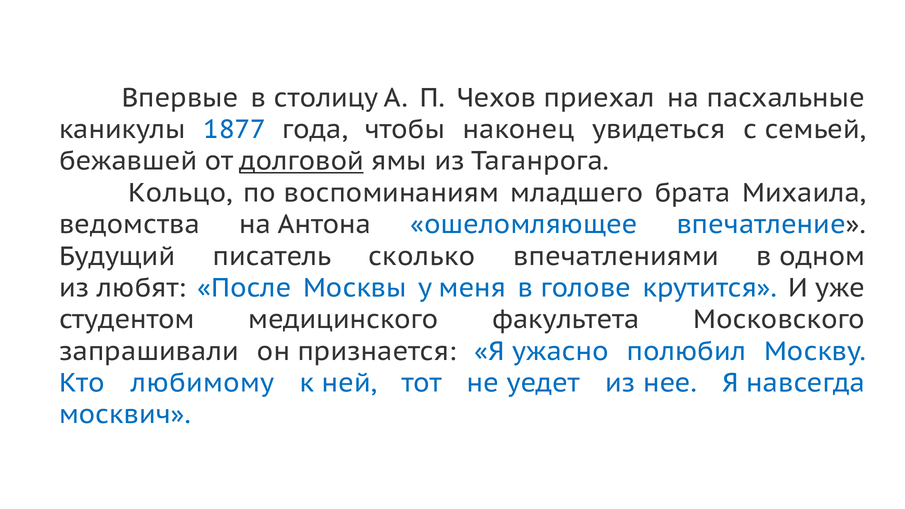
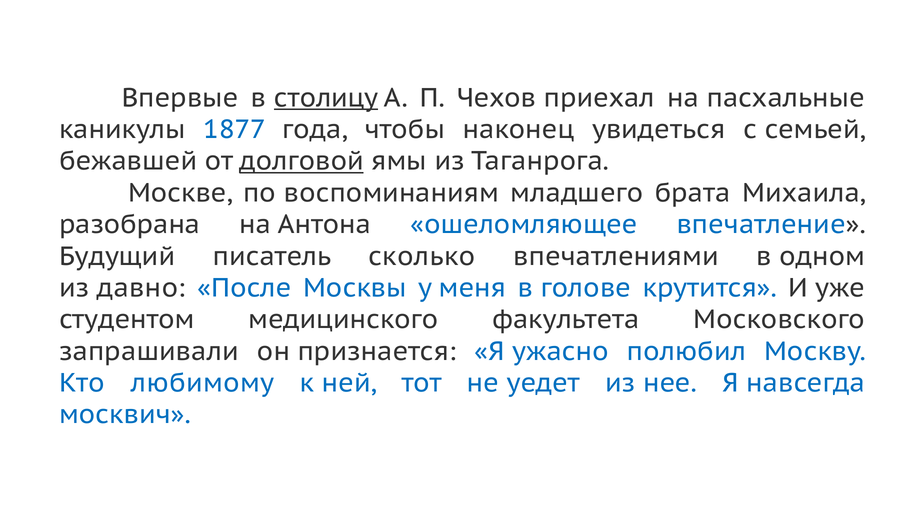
столицу underline: none -> present (326, 98)
Кольцо: Кольцо -> Москве (180, 193)
ведомства: ведомства -> разобрана (130, 225)
любят: любят -> давно (141, 288)
